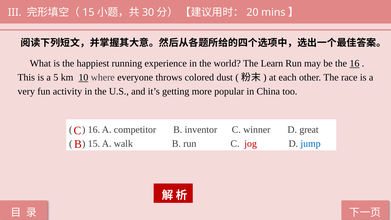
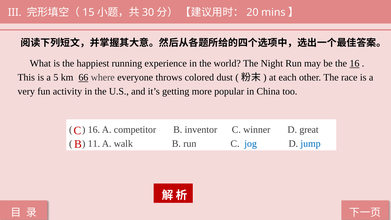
Learn: Learn -> Night (272, 63)
10: 10 -> 66 (83, 77)
15: 15 -> 11 (94, 144)
jog colour: red -> blue (251, 144)
